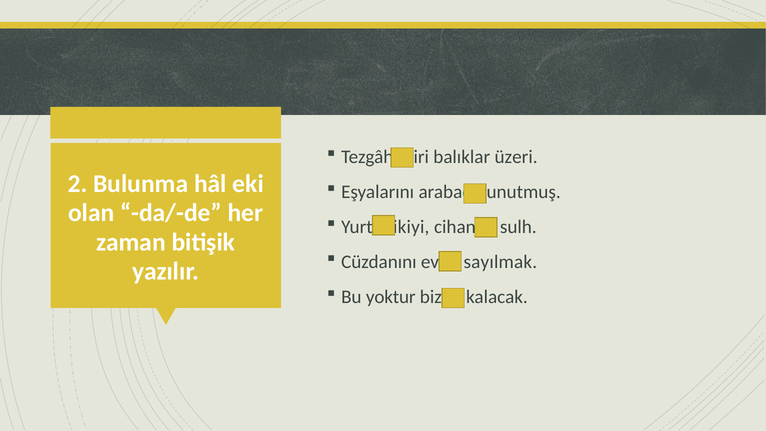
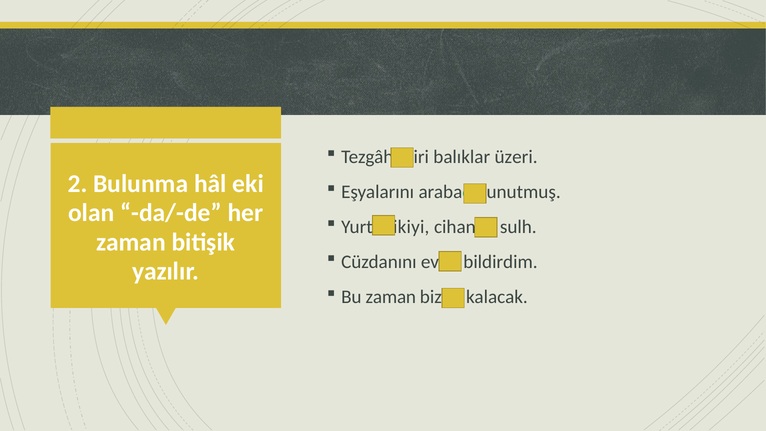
sayılmak: sayılmak -> bildirdim (500, 262)
Bu yoktur: yoktur -> zaman (391, 297)
